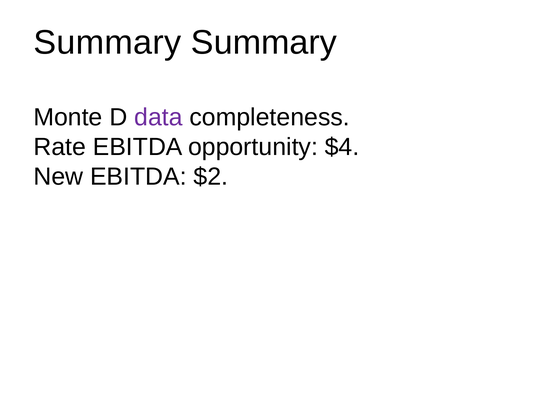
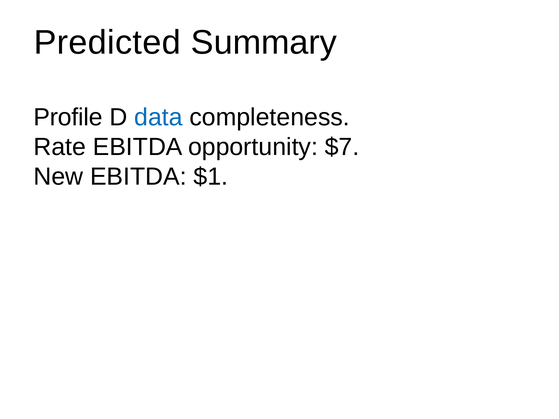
Summary: Summary -> Predicted (107, 42)
Monte: Monte -> Profile (68, 117)
data colour: purple -> blue (158, 117)
$4: $4 -> $7 (342, 147)
$2: $2 -> $1 (211, 177)
